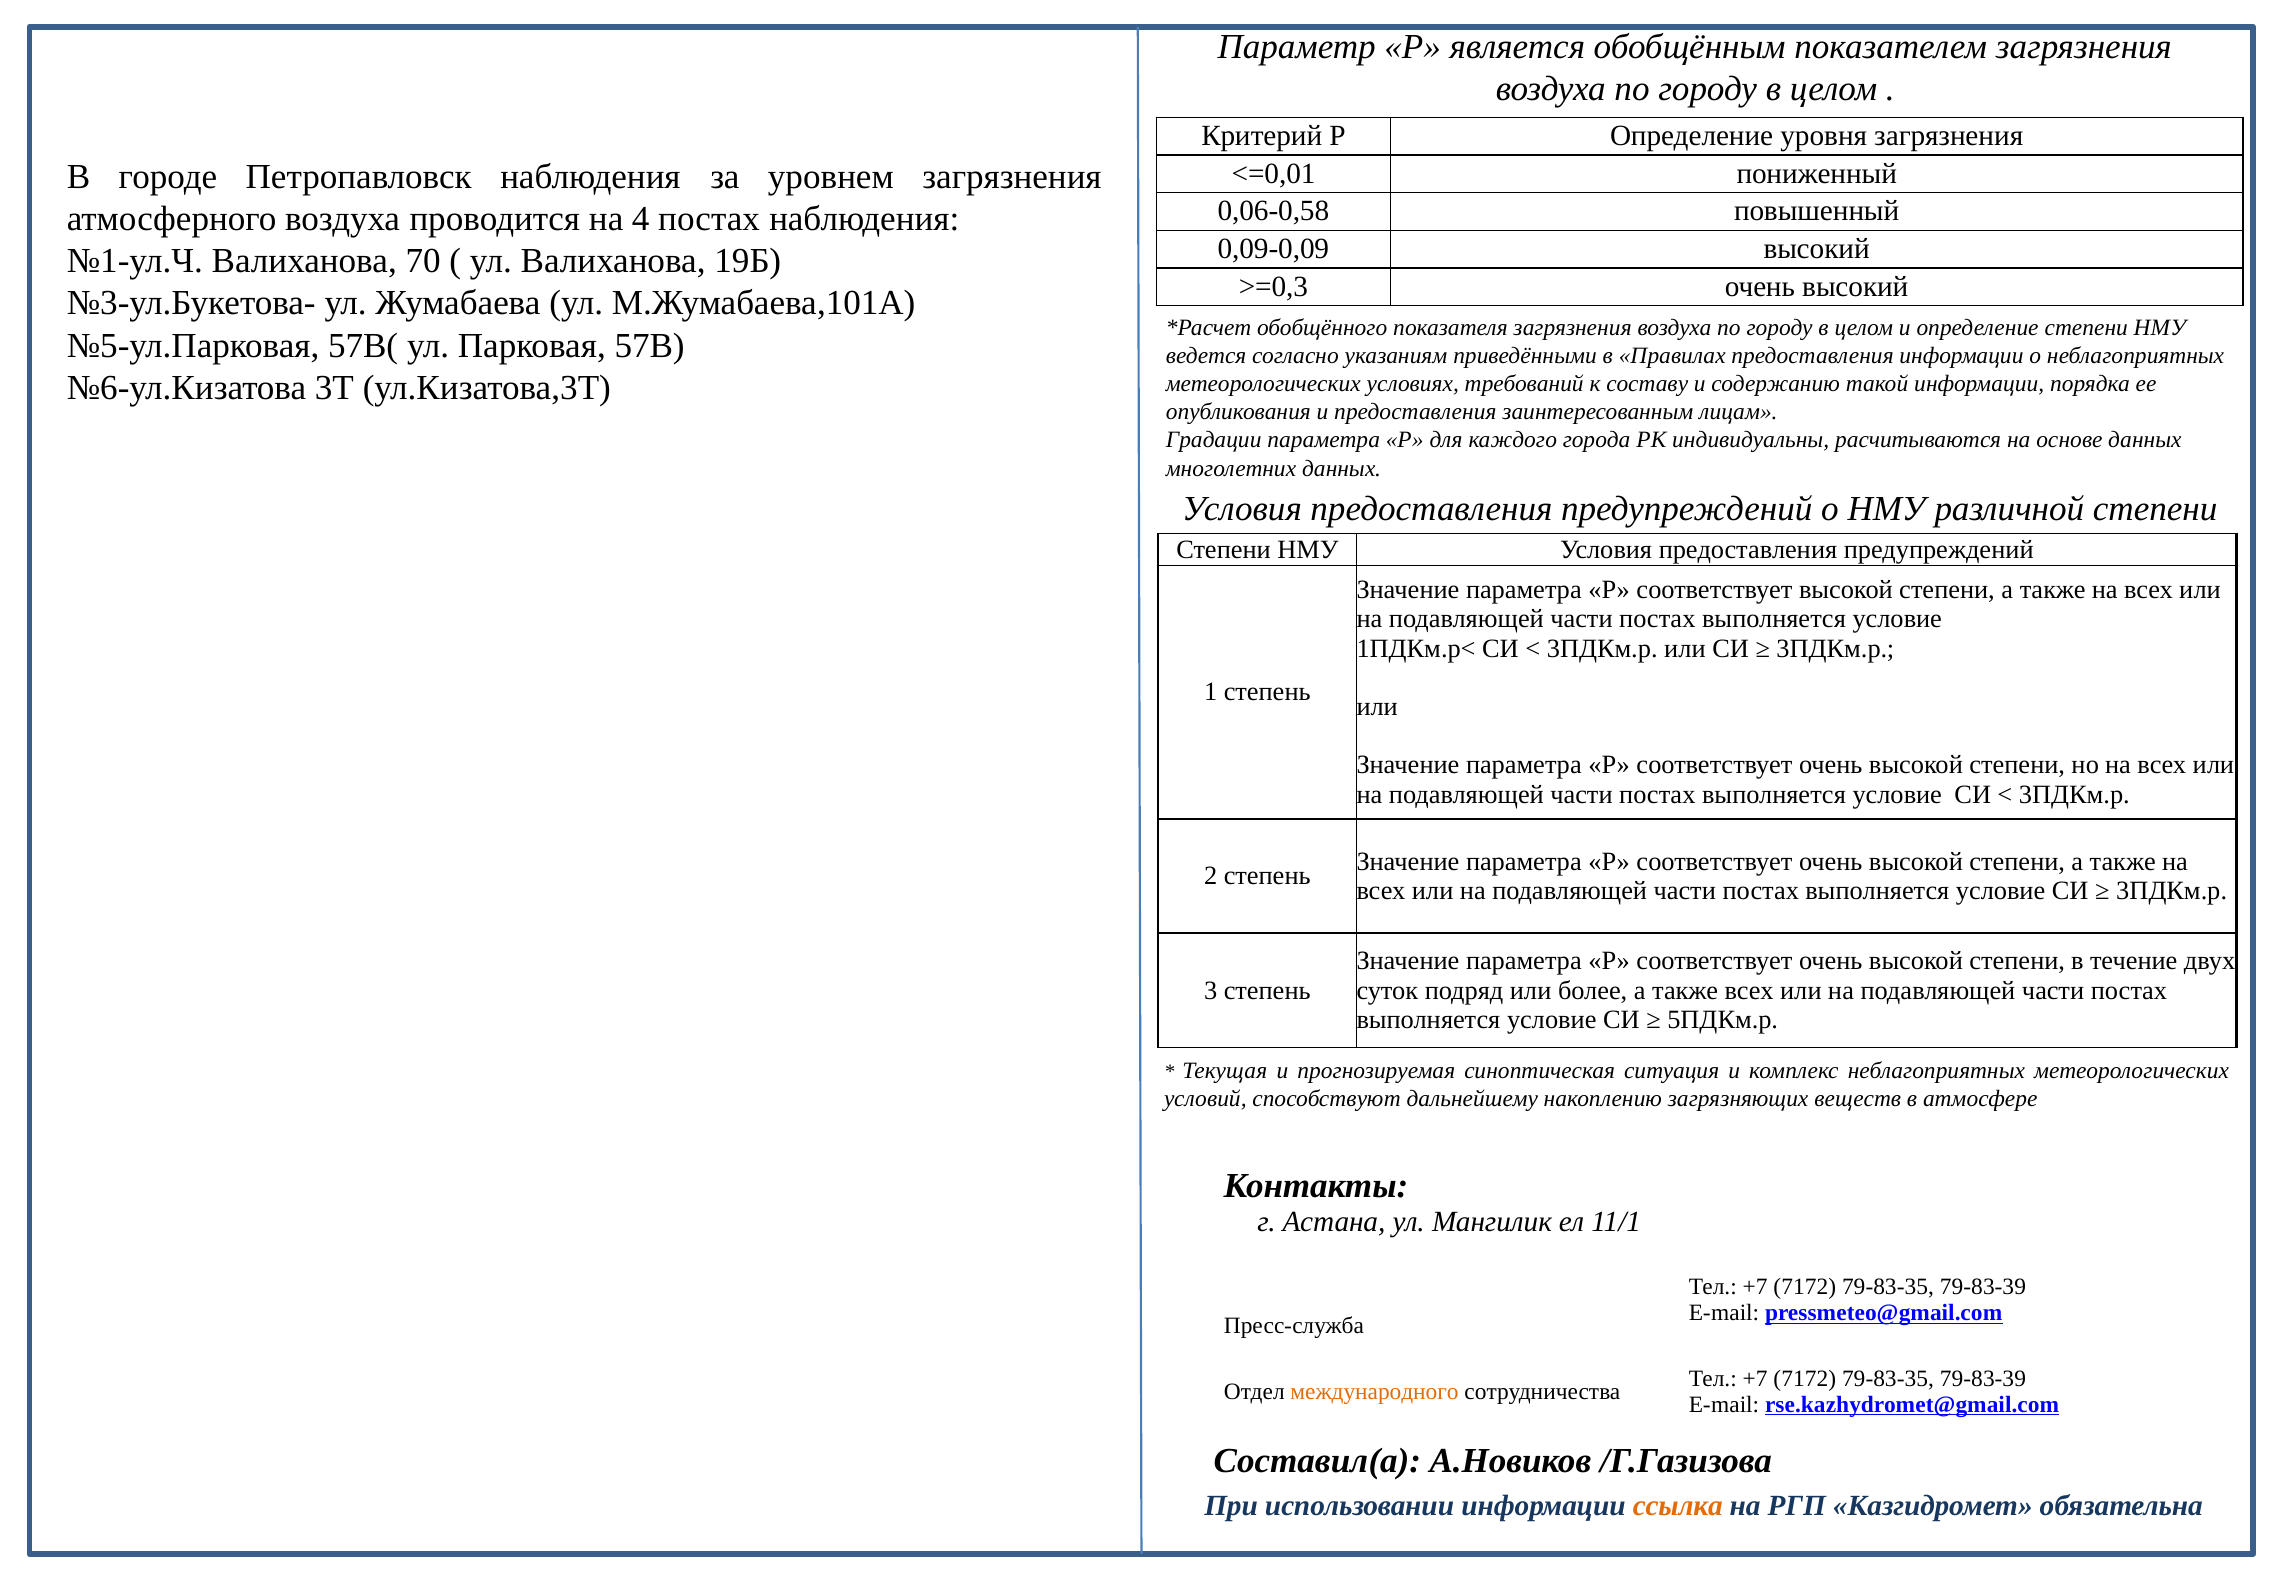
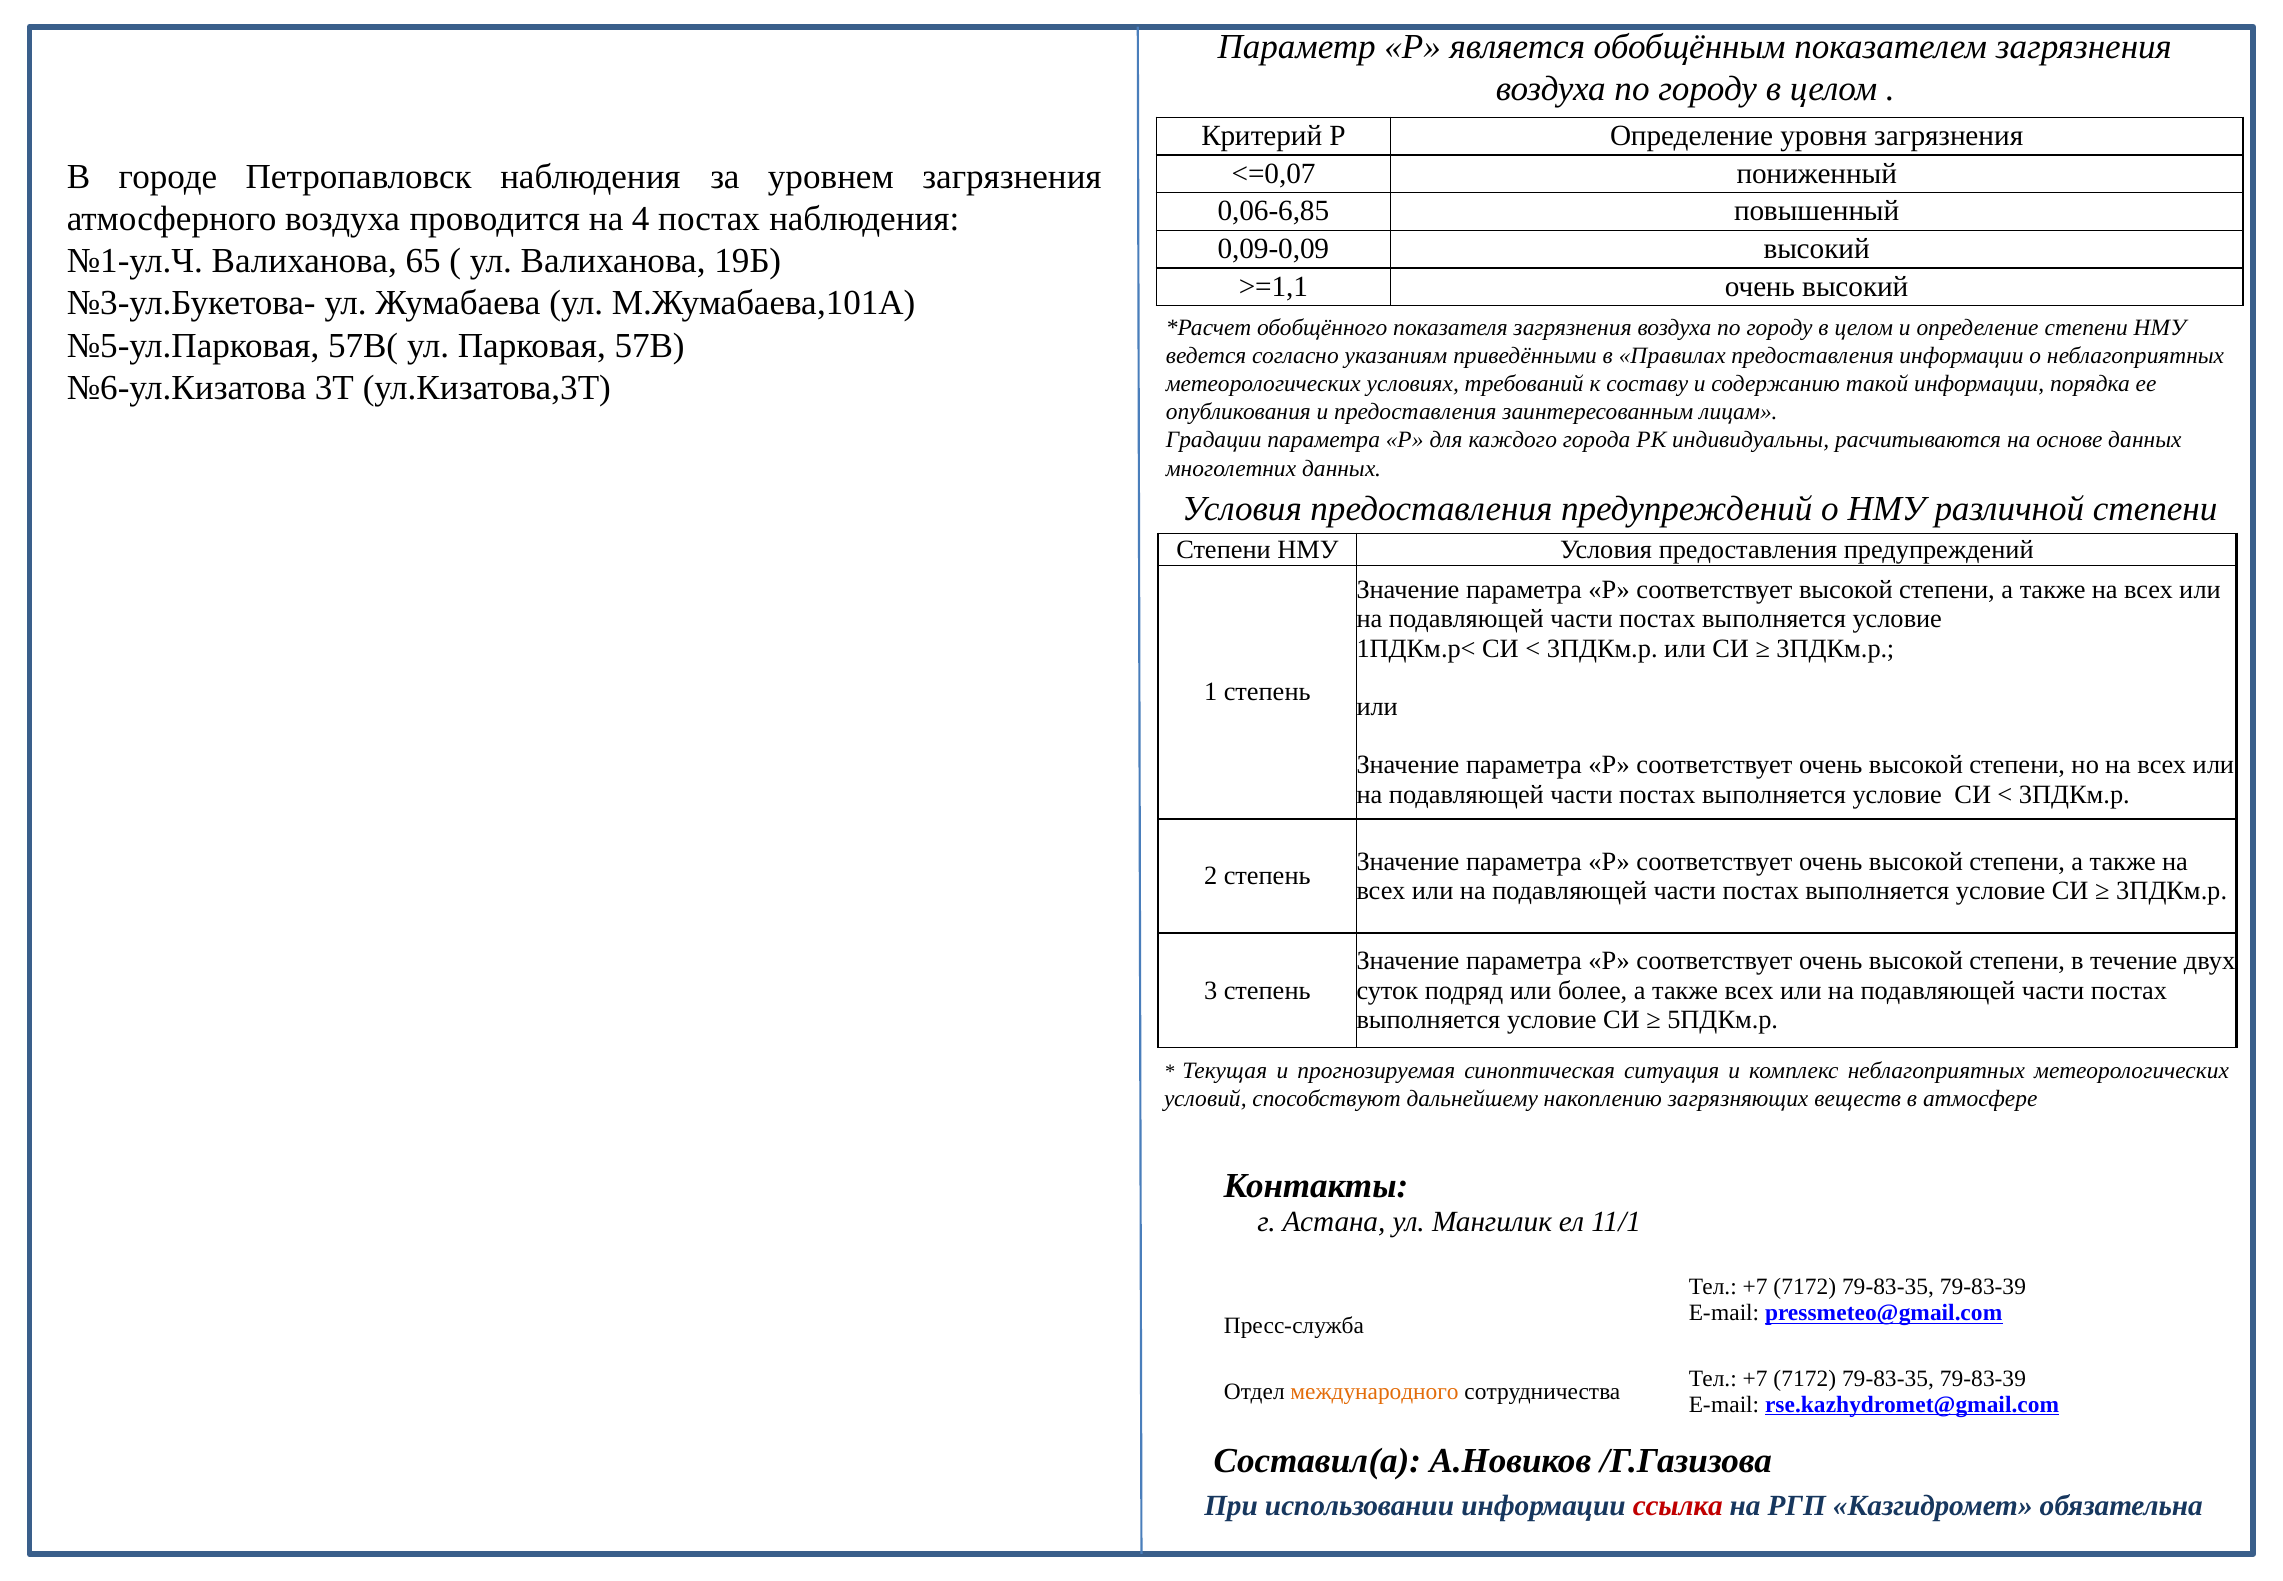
<=0,01: <=0,01 -> <=0,07 (1274, 173)
0,06-0,58: 0,06-0,58 -> 0,06-6,85 (1273, 211)
70: 70 -> 65 (423, 261)
>=0,3: >=0,3 -> >=1,1 (1273, 286)
ссылка colour: orange -> red (1678, 1505)
